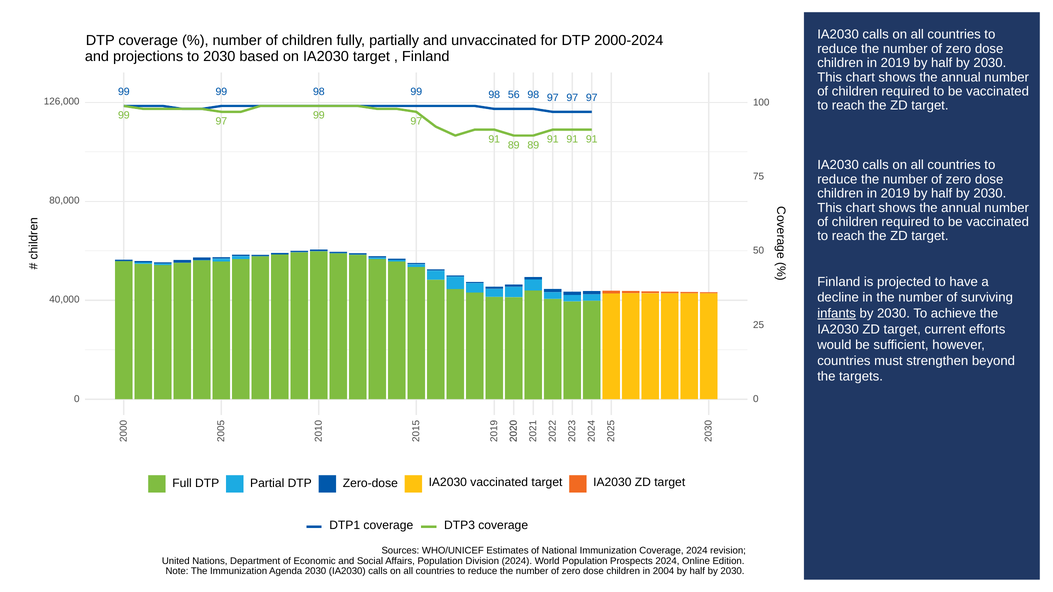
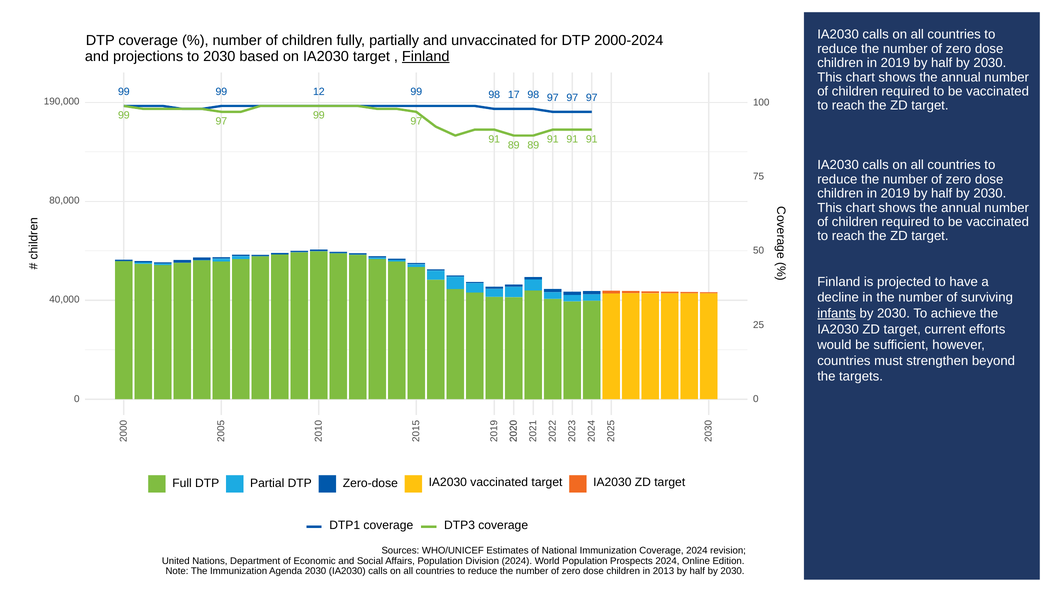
Finland underline: none -> present (426, 56)
99 99 98: 98 -> 12 (319, 92)
56: 56 -> 17 (514, 95)
126,000: 126,000 -> 190,000 (62, 101)
2004: 2004 -> 2013 (663, 572)
